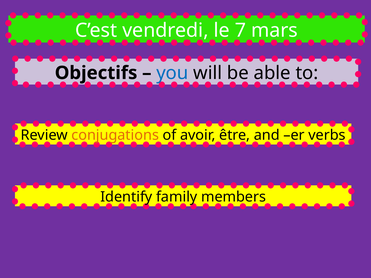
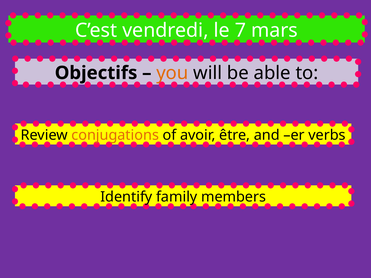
you colour: blue -> orange (172, 73)
